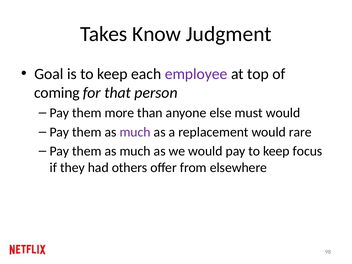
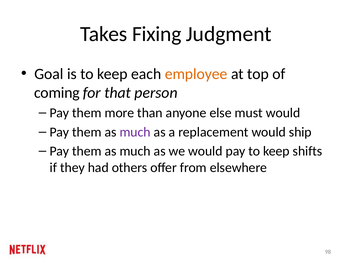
Know: Know -> Fixing (157, 34)
employee colour: purple -> orange (196, 74)
rare: rare -> ship (300, 132)
focus: focus -> shifts (308, 151)
